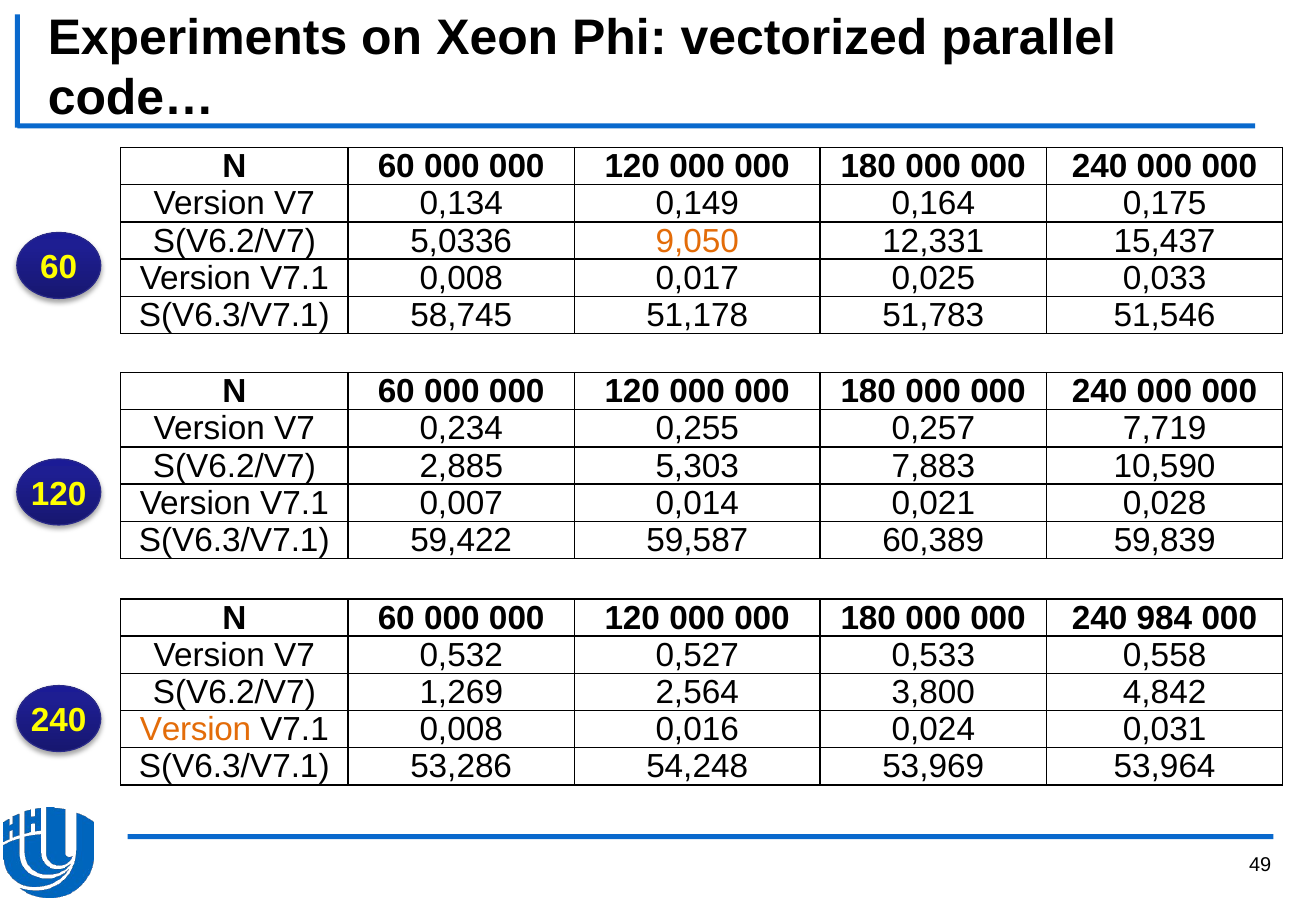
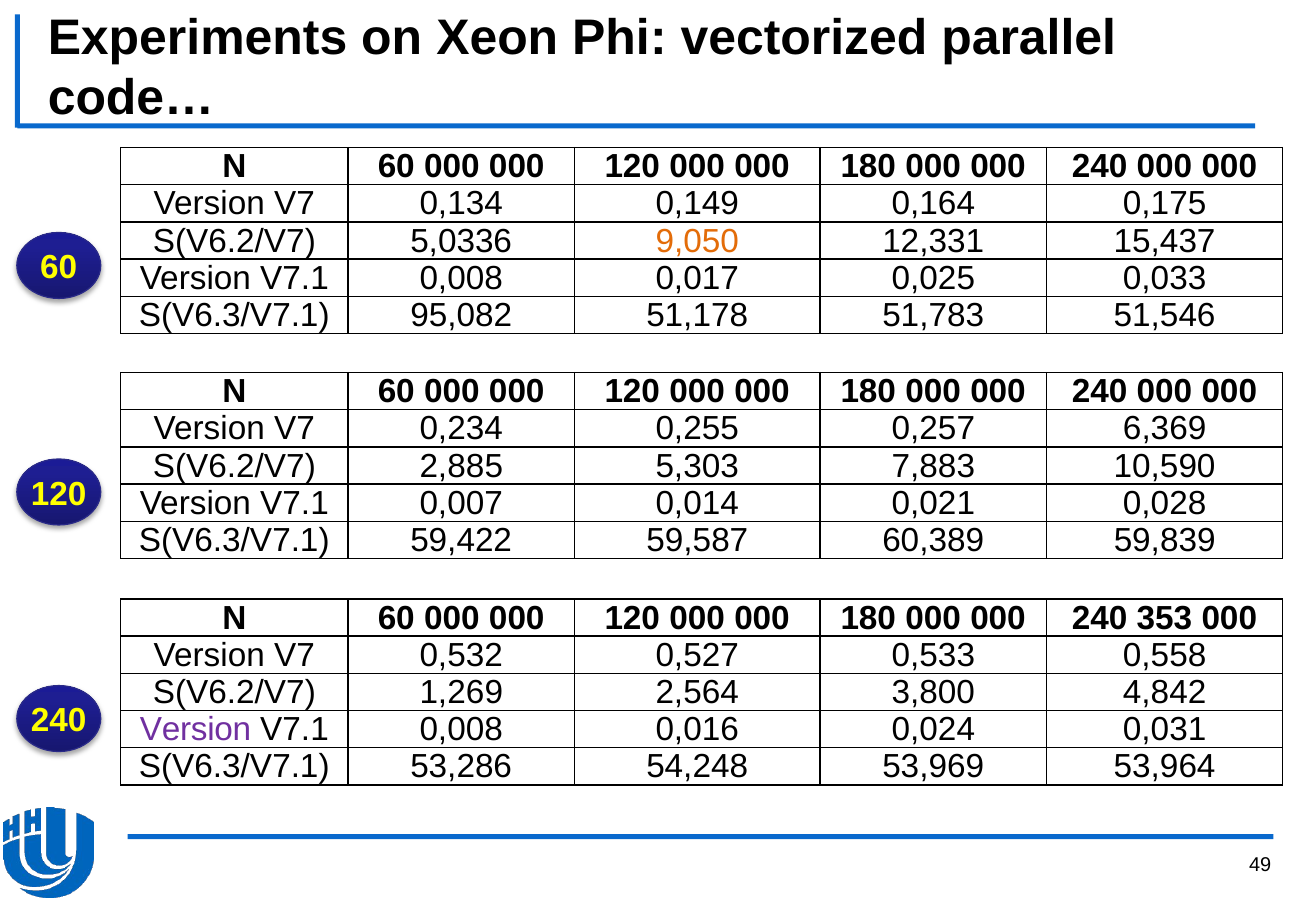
58,745: 58,745 -> 95,082 (461, 316)
7,719: 7,719 -> 6,369 (1165, 429)
984: 984 -> 353 (1164, 618)
Version colour: orange -> purple (196, 730)
